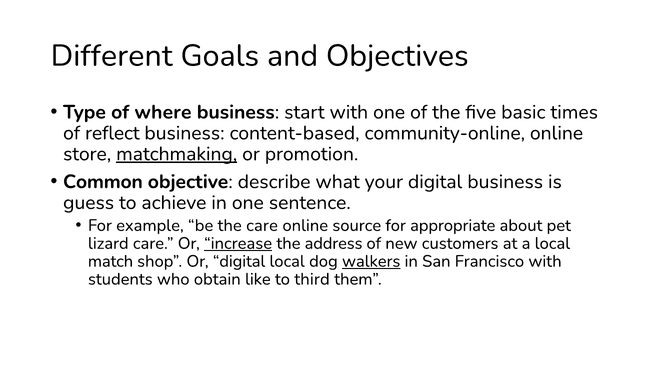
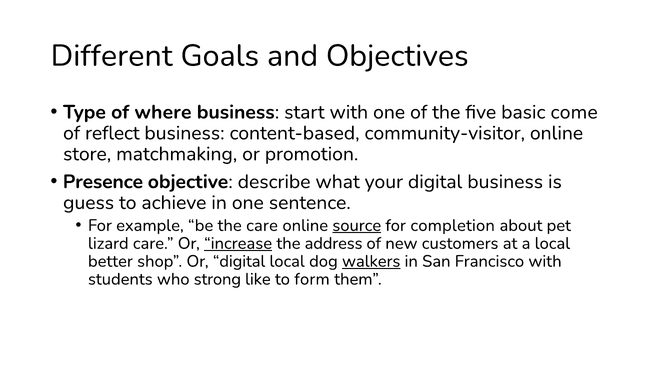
times: times -> come (574, 112)
community-online: community-online -> community-visitor (445, 133)
matchmaking underline: present -> none (177, 154)
Common: Common -> Presence (103, 182)
source underline: none -> present (357, 226)
appropriate: appropriate -> completion (453, 226)
match: match -> better (110, 262)
obtain: obtain -> strong (217, 280)
third: third -> form (312, 280)
